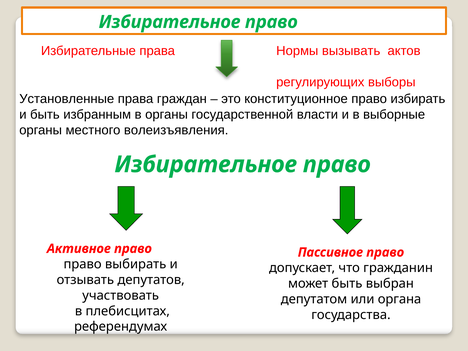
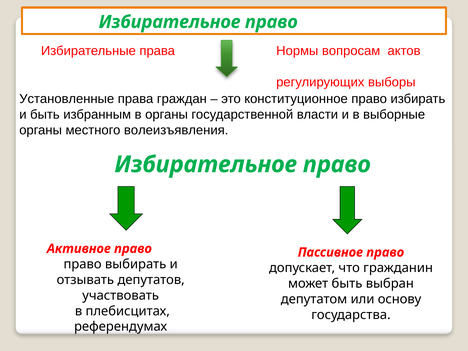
вызывать: вызывать -> вопросам (351, 51)
органа: органа -> основу (400, 299)
